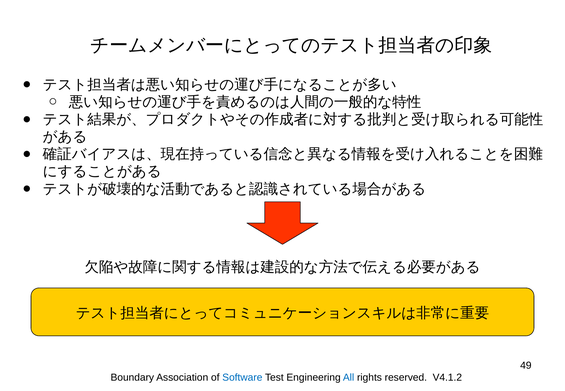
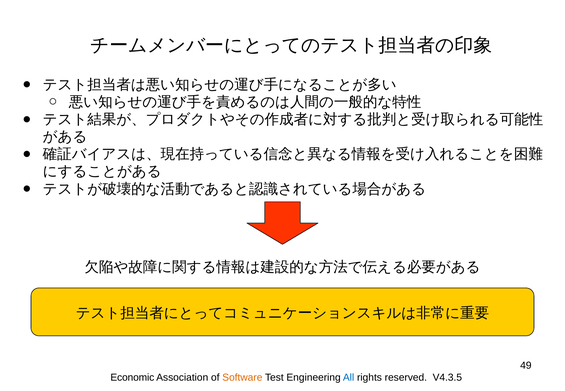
Boundary: Boundary -> Economic (132, 377)
Software colour: blue -> orange (242, 377)
V4.1.2: V4.1.2 -> V4.3.5 (447, 377)
